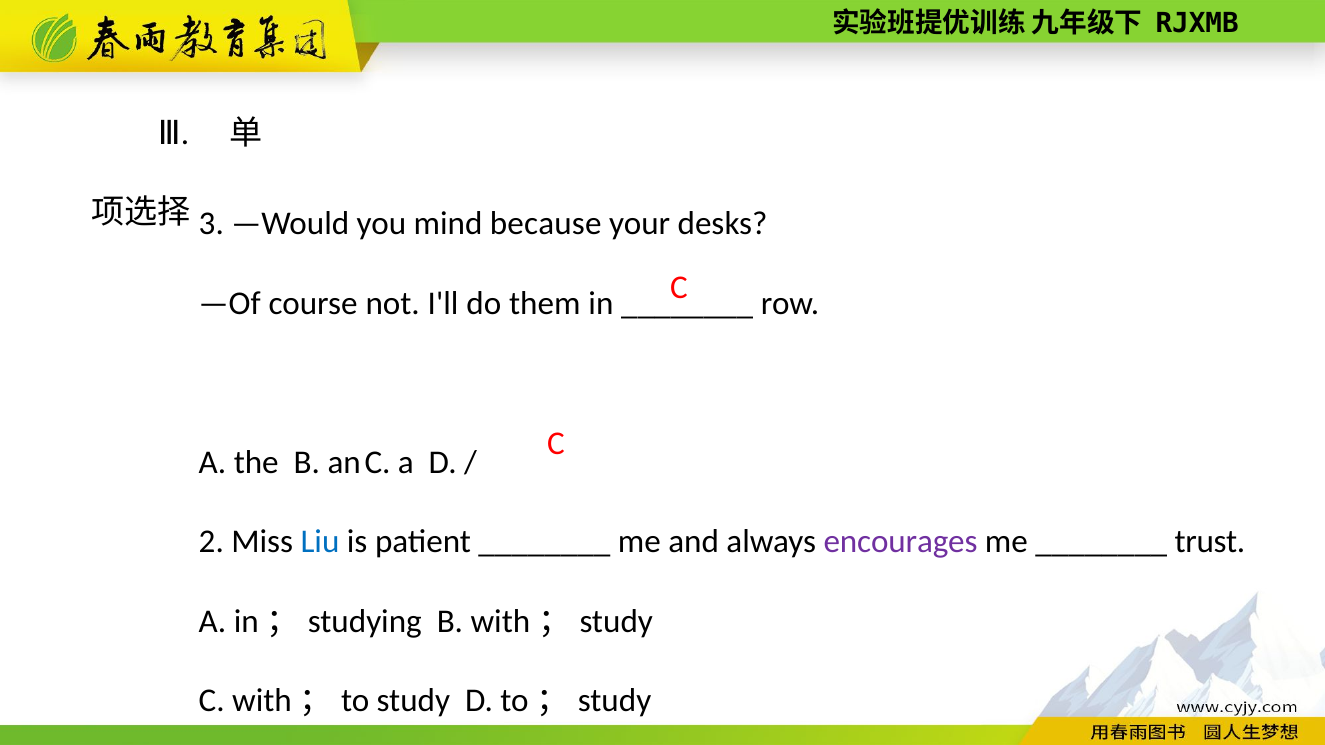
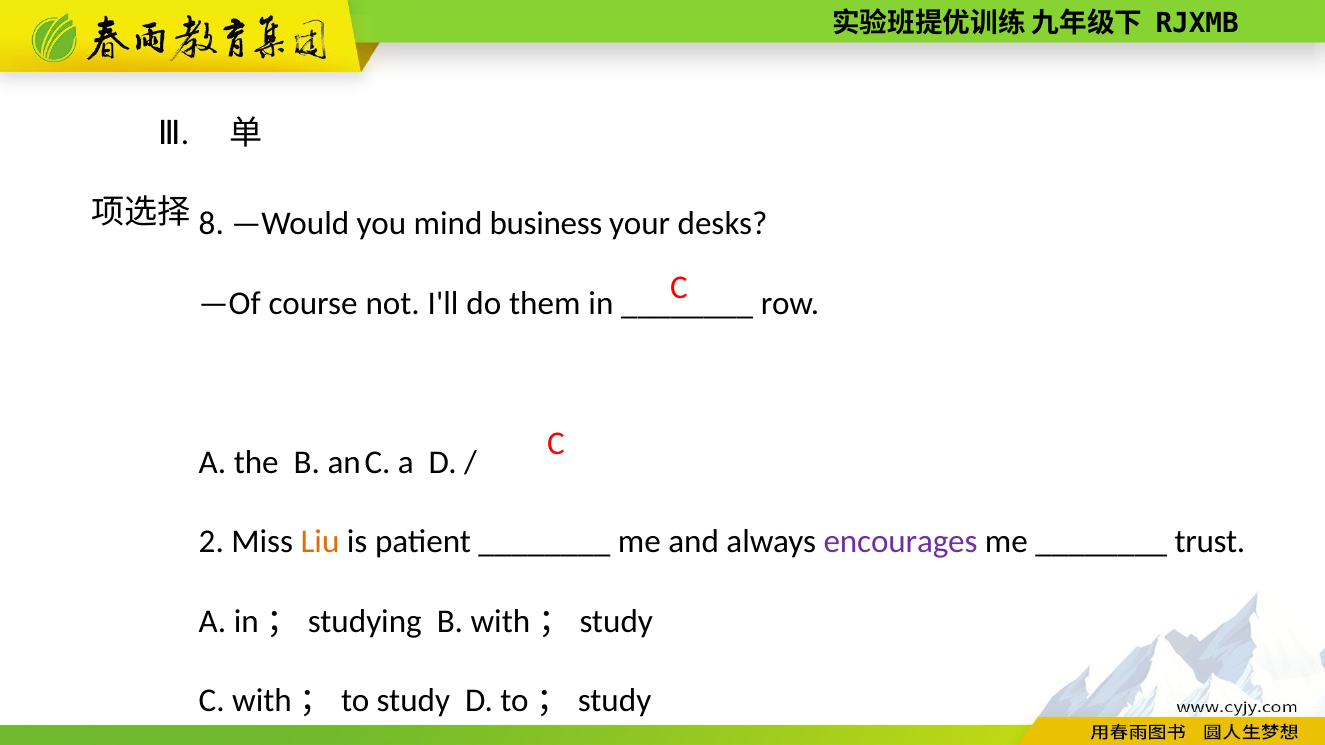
3: 3 -> 8 (211, 224)
because: because -> business (546, 224)
Liu colour: blue -> orange (320, 542)
